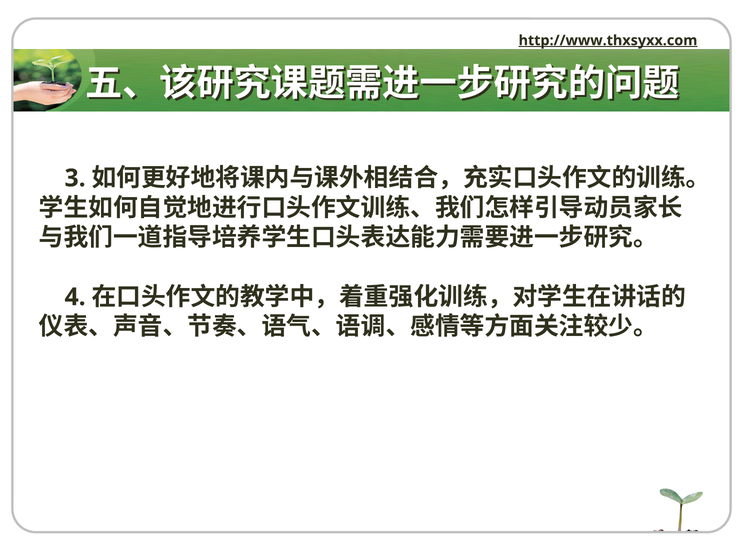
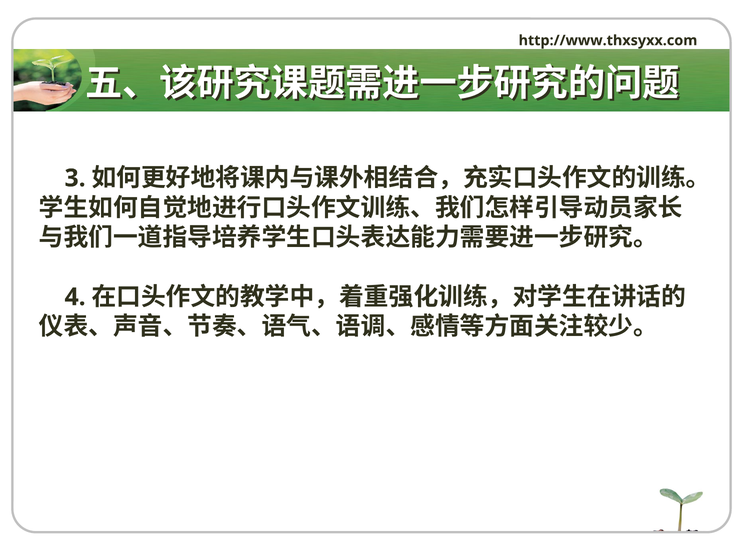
http://www.thxsyxx.com underline: present -> none (608, 40)
